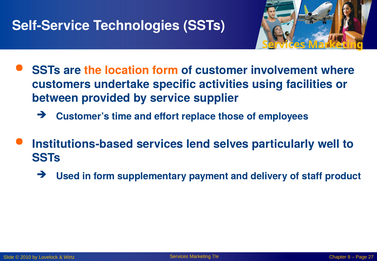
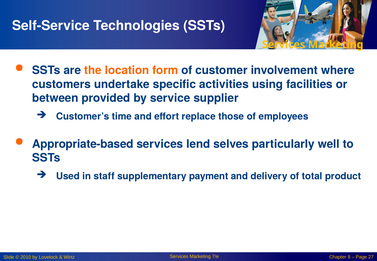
Institutions-based: Institutions-based -> Appropriate-based (83, 144)
in form: form -> staff (104, 176)
staff: staff -> total (312, 176)
